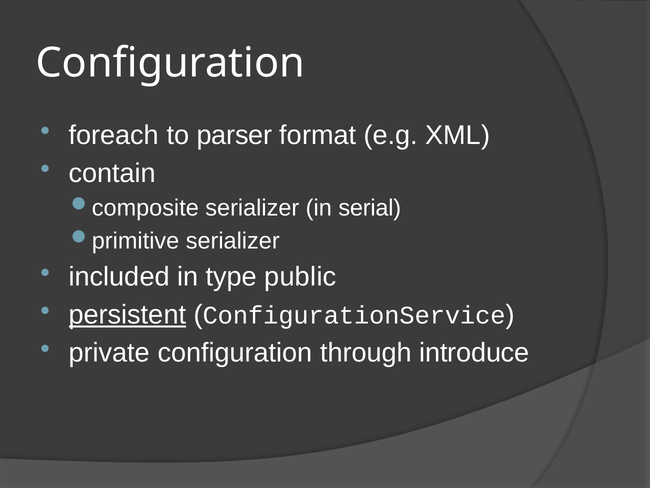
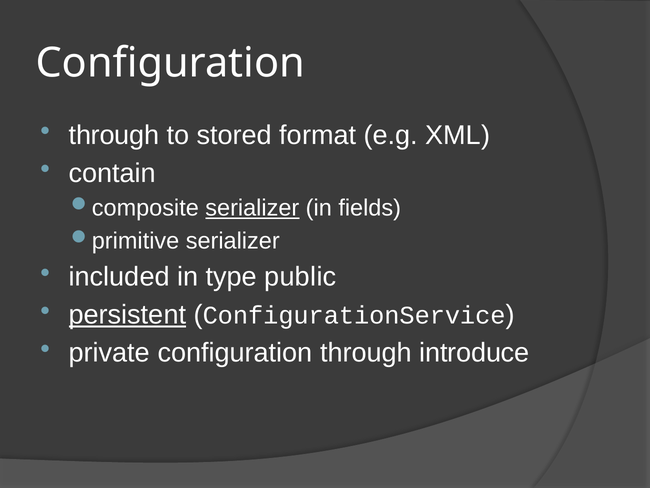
foreach: foreach -> through (114, 135)
parser: parser -> stored (234, 135)
serializer underline: none -> present (252, 208)
serial: serial -> fields (370, 208)
